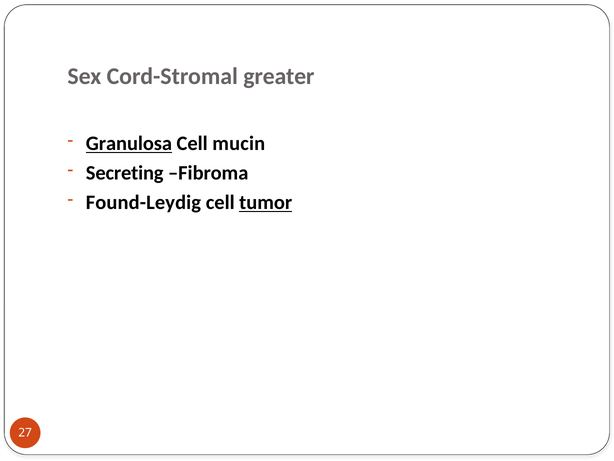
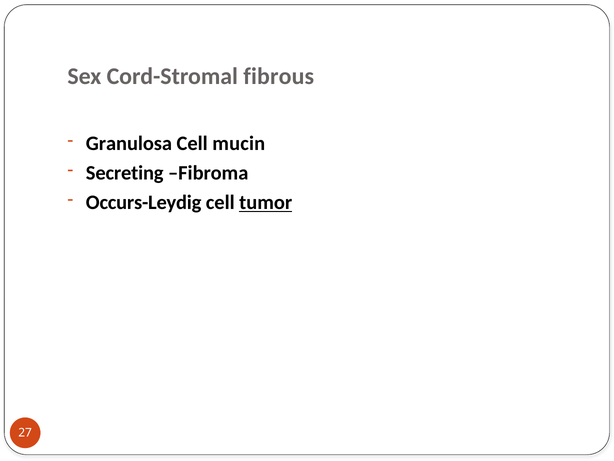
greater: greater -> fibrous (279, 76)
Granulosa underline: present -> none (129, 143)
Found-Leydig: Found-Leydig -> Occurs-Leydig (144, 203)
